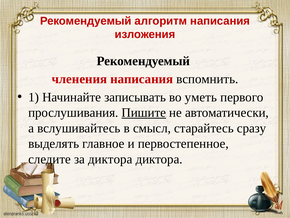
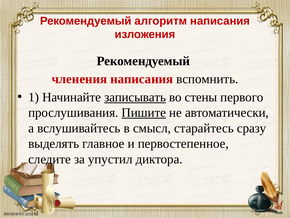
записывать underline: none -> present (135, 97)
уметь: уметь -> стены (201, 97)
за диктора: диктора -> упустил (110, 159)
